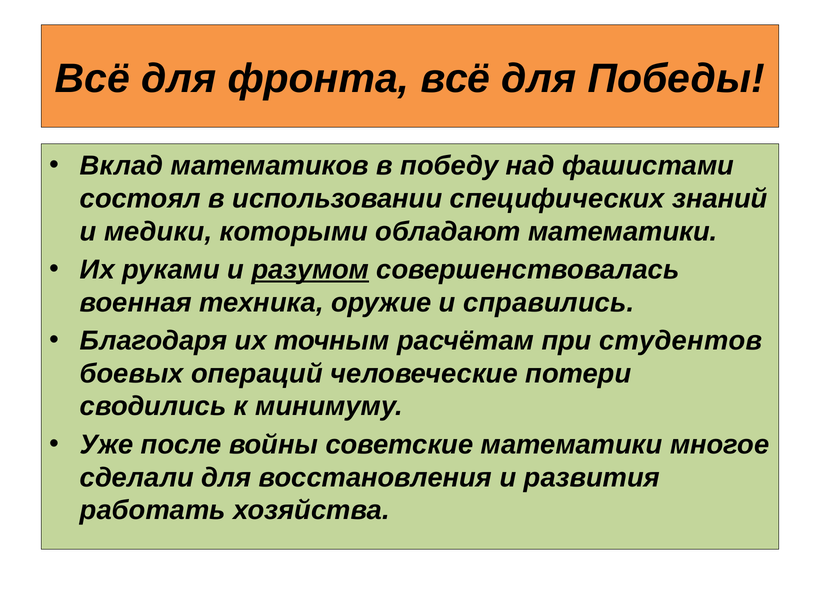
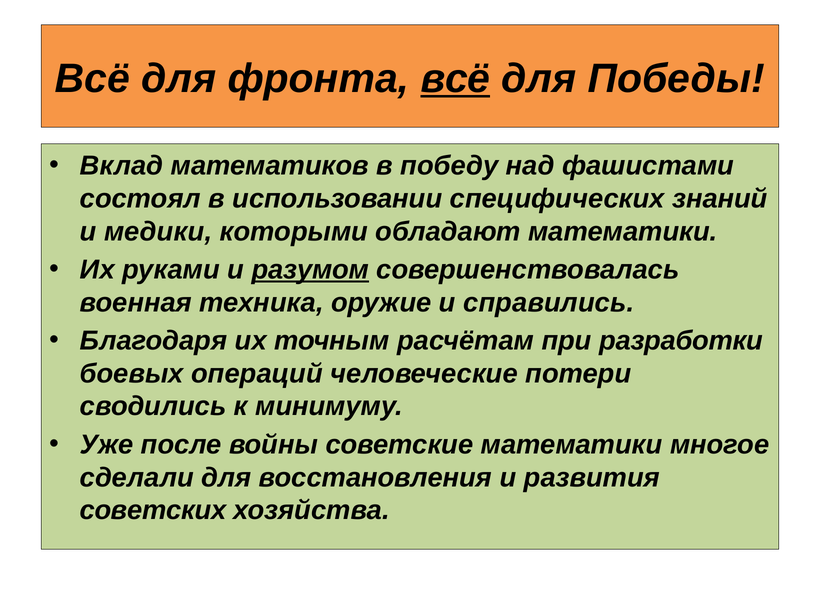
всё underline: none -> present (455, 79)
студентов: студентов -> разработки (681, 341)
работать: работать -> советских (153, 510)
